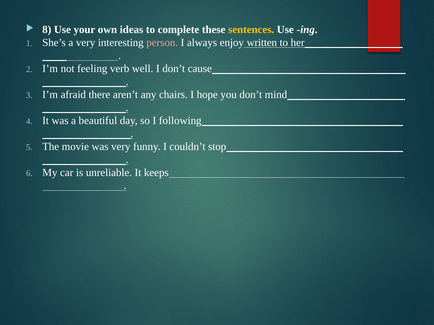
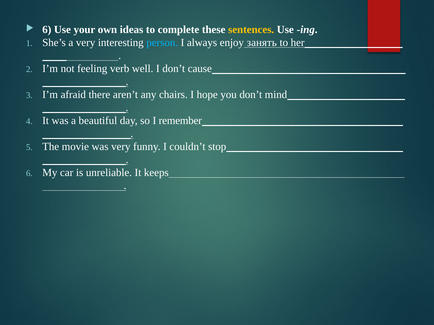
8: 8 -> 6 (47, 30)
person colour: pink -> light blue (162, 43)
written: written -> занять (262, 43)
following: following -> remember (180, 121)
